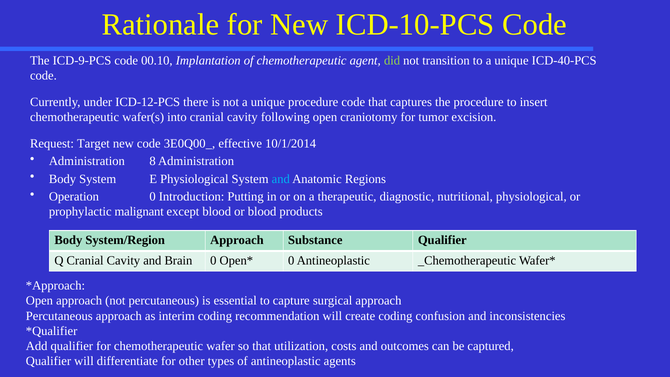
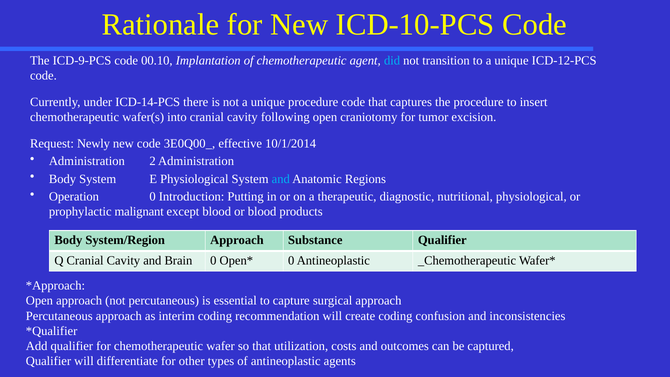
did colour: light green -> light blue (392, 61)
ICD-40-PCS: ICD-40-PCS -> ICD-12-PCS (564, 61)
ICD-12-PCS: ICD-12-PCS -> ICD-14-PCS (148, 102)
Target: Target -> Newly (93, 144)
8: 8 -> 2 (153, 161)
